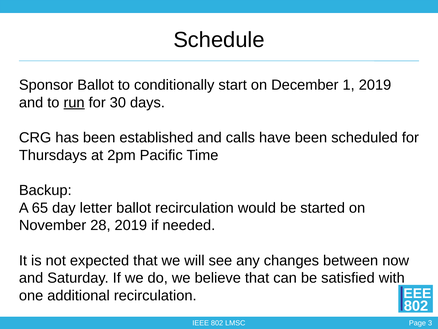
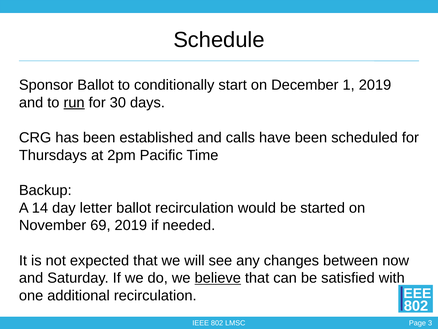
65: 65 -> 14 (40, 208)
28: 28 -> 69 (100, 225)
believe underline: none -> present (218, 278)
